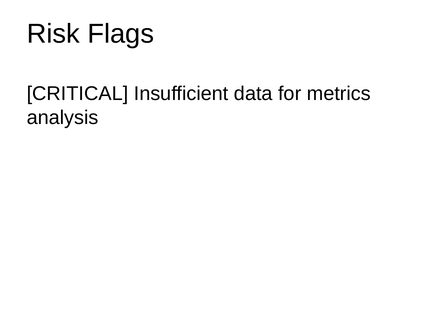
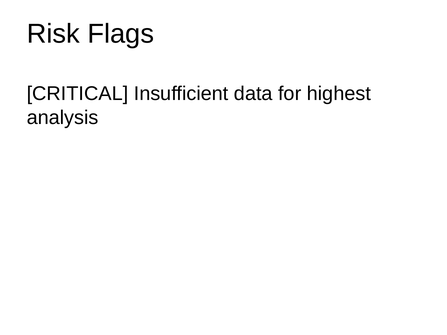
metrics: metrics -> highest (339, 94)
